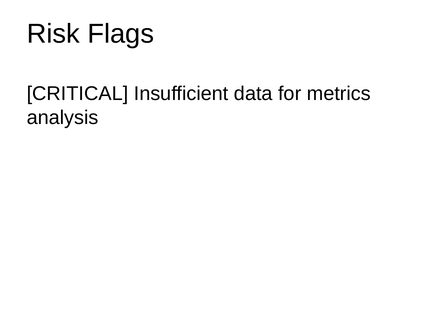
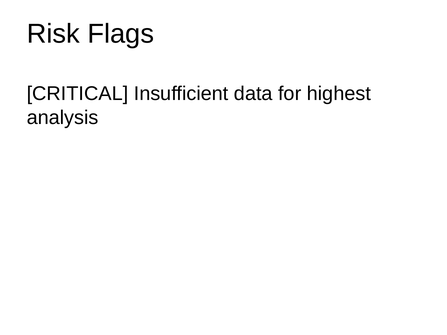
metrics: metrics -> highest (339, 94)
